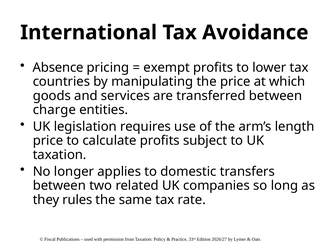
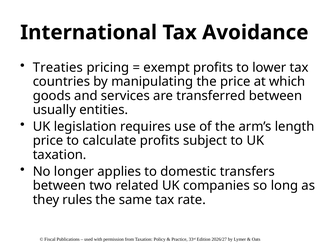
Absence: Absence -> Treaties (58, 67)
charge: charge -> usually (54, 110)
